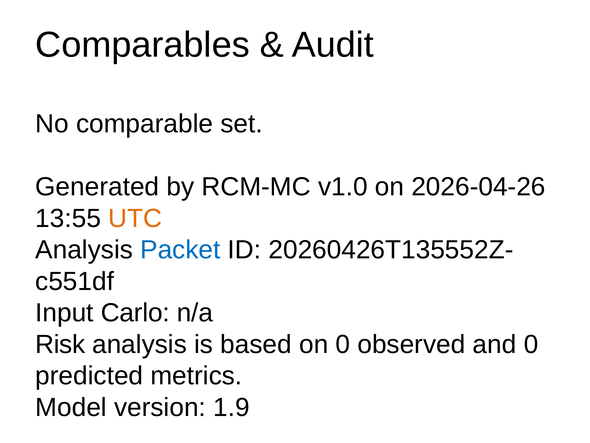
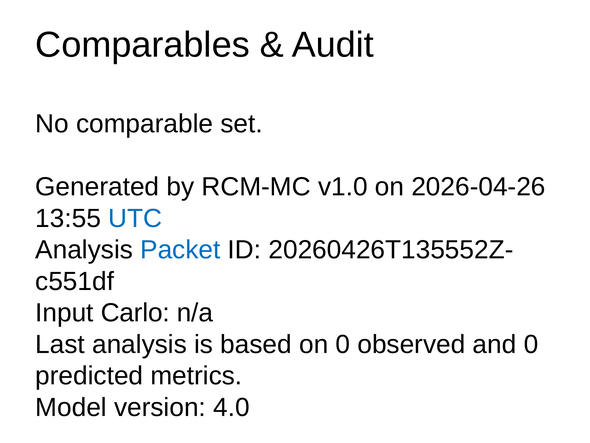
UTC colour: orange -> blue (135, 218)
Risk: Risk -> Last (60, 344)
1.9: 1.9 -> 4.0 (231, 407)
